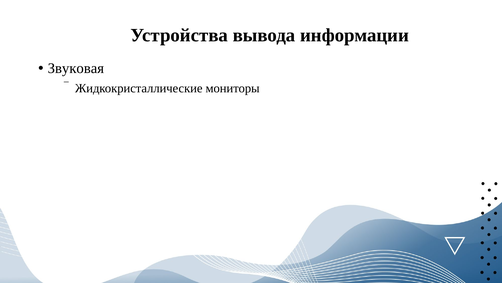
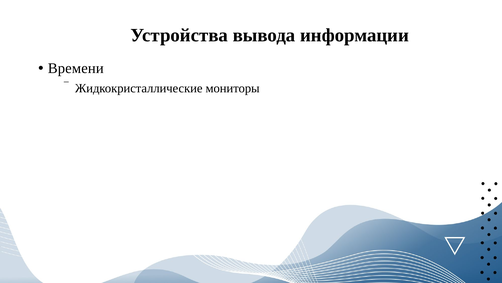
Звуковая: Звуковая -> Времени (76, 68)
